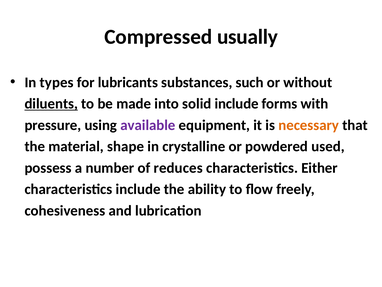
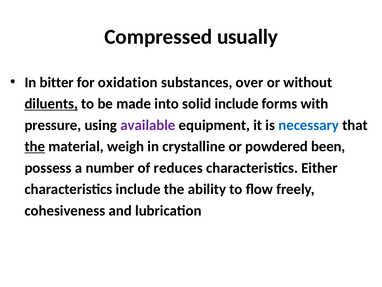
types: types -> bitter (57, 82)
lubricants: lubricants -> oxidation (128, 82)
such: such -> over (250, 82)
necessary colour: orange -> blue (309, 125)
the underline: none -> present (35, 146)
shape: shape -> weigh (126, 146)
used: used -> been (328, 146)
